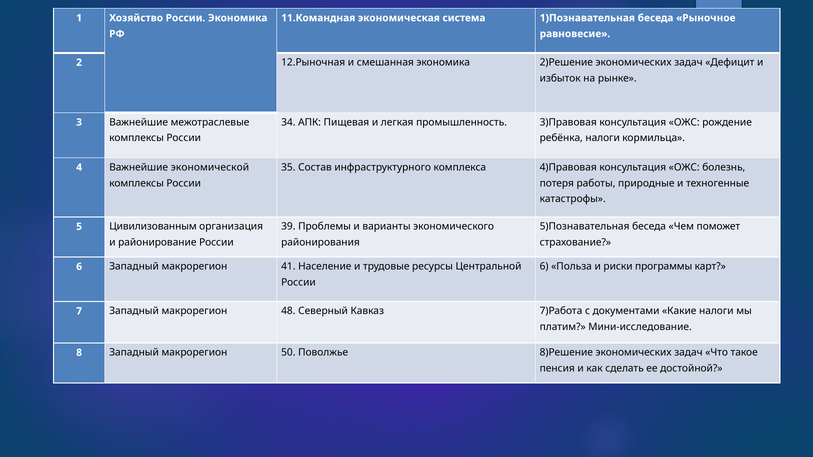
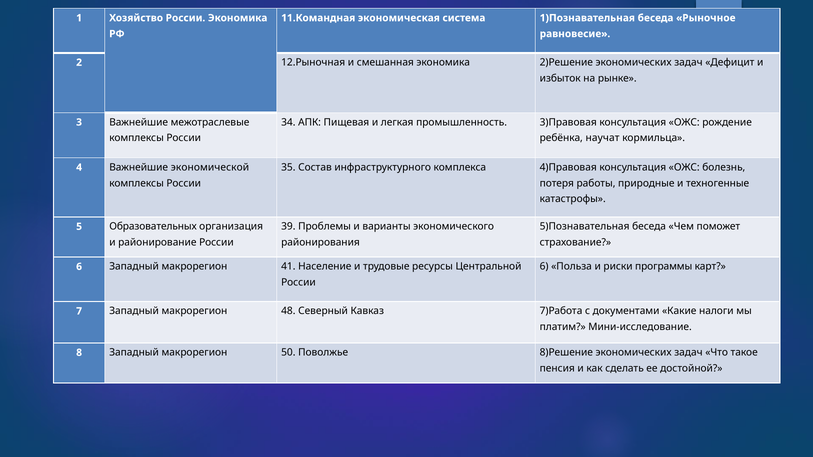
ребёнка налоги: налоги -> научат (603, 138)
Цивилизованным: Цивилизованным -> Образовательных (153, 227)
